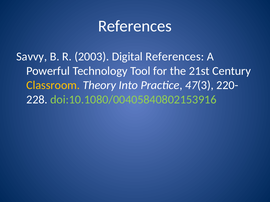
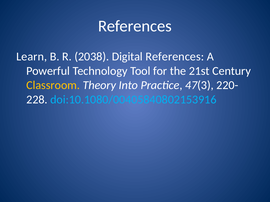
Savvy: Savvy -> Learn (32, 57)
2003: 2003 -> 2038 (92, 57)
doi:10.1080/00405840802153916 colour: light green -> light blue (133, 100)
